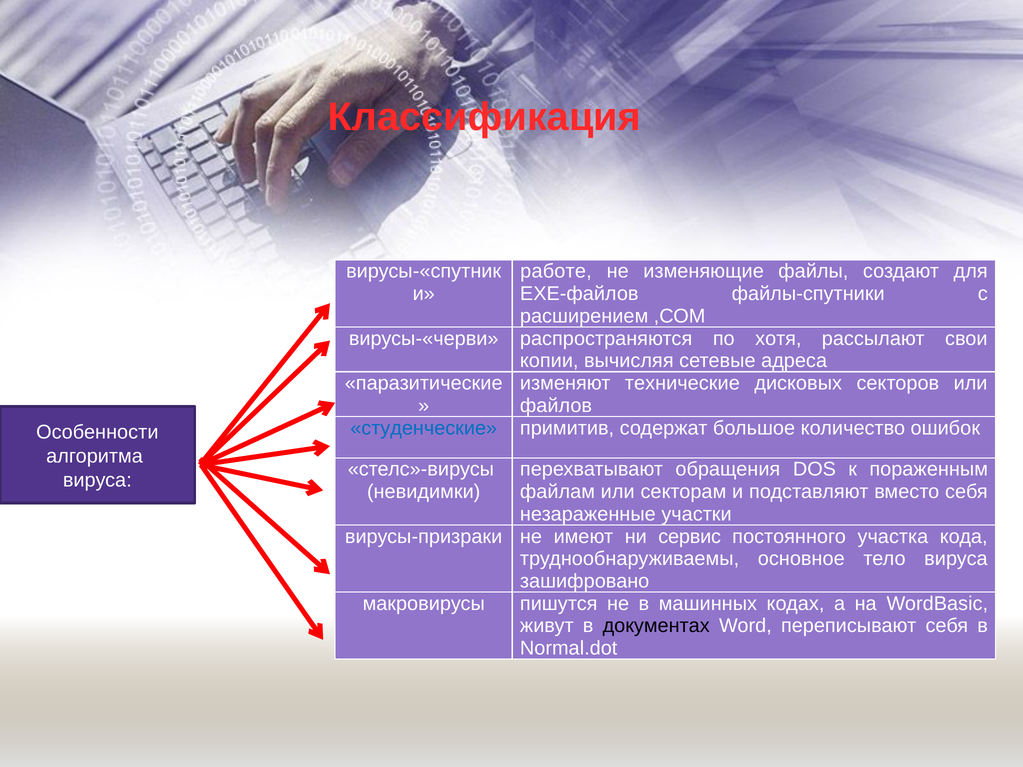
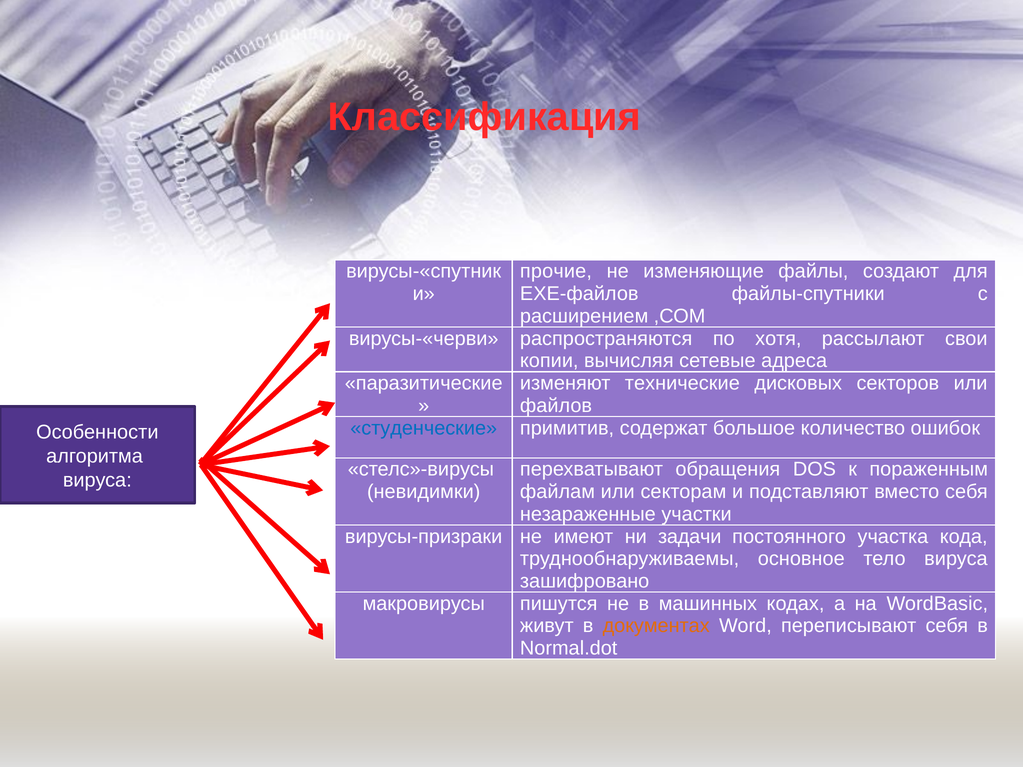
работе: работе -> прочие (556, 271)
сервис: сервис -> задачи (690, 537)
документах colour: black -> orange (656, 626)
